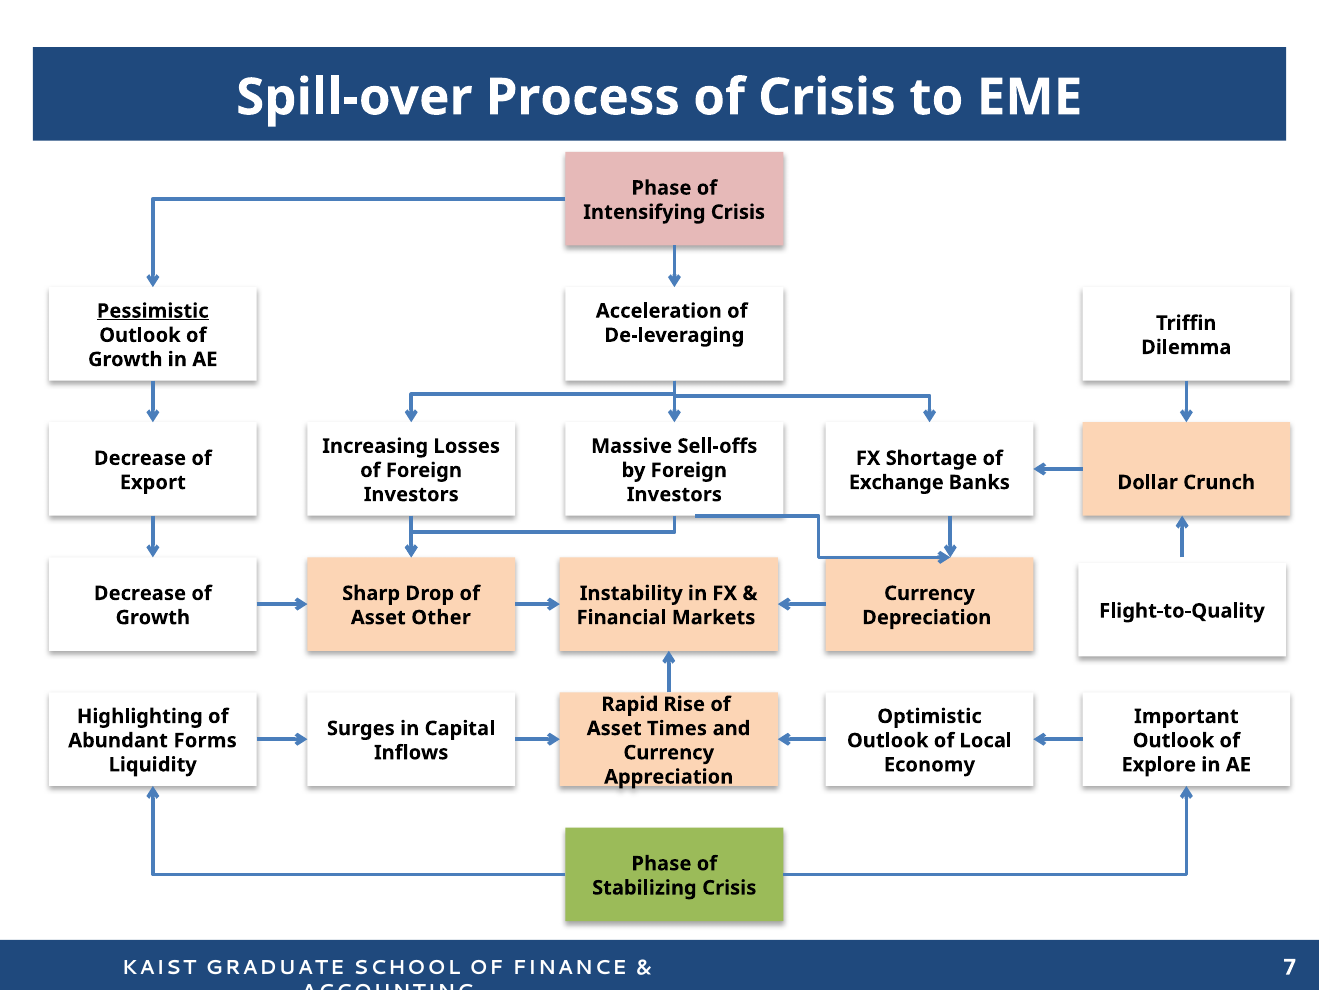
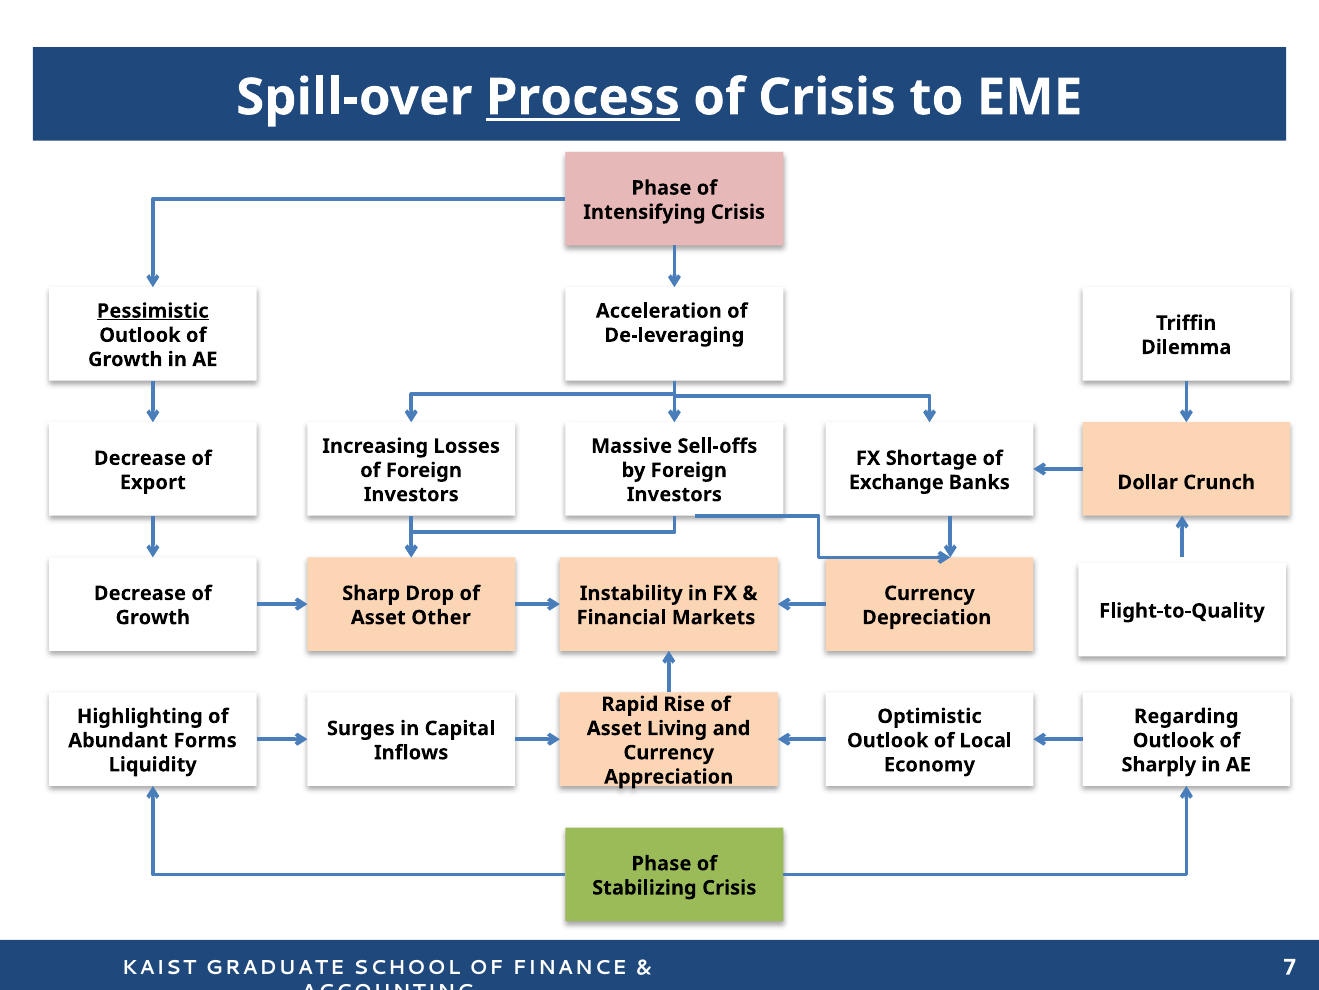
Process underline: none -> present (583, 97)
Important: Important -> Regarding (1186, 716)
Times: Times -> Living (677, 728)
Explore: Explore -> Sharply (1159, 764)
